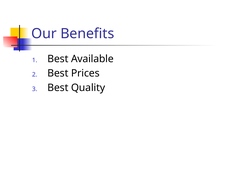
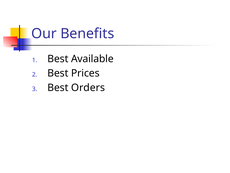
Quality: Quality -> Orders (88, 87)
